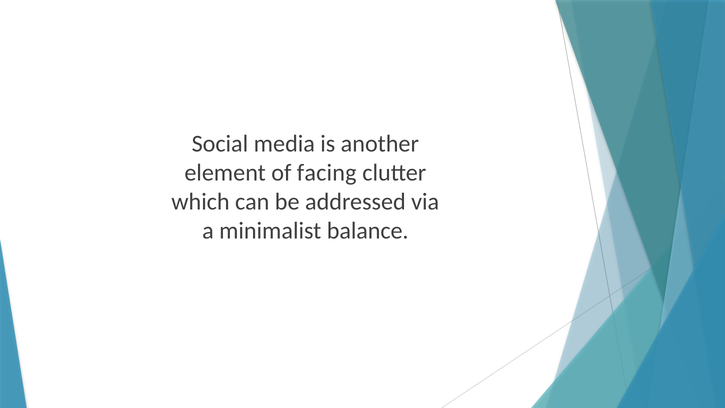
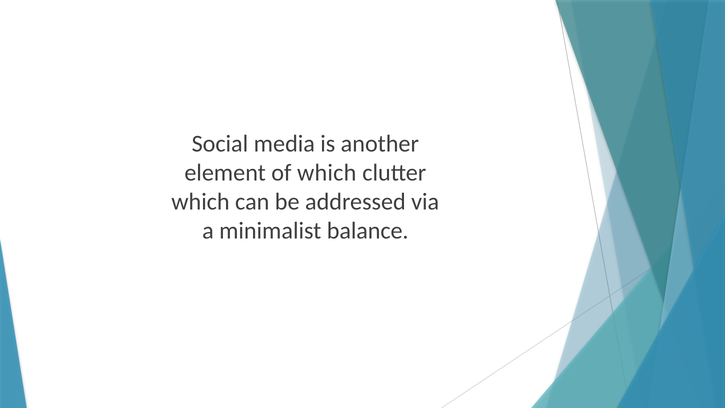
of facing: facing -> which (327, 173)
